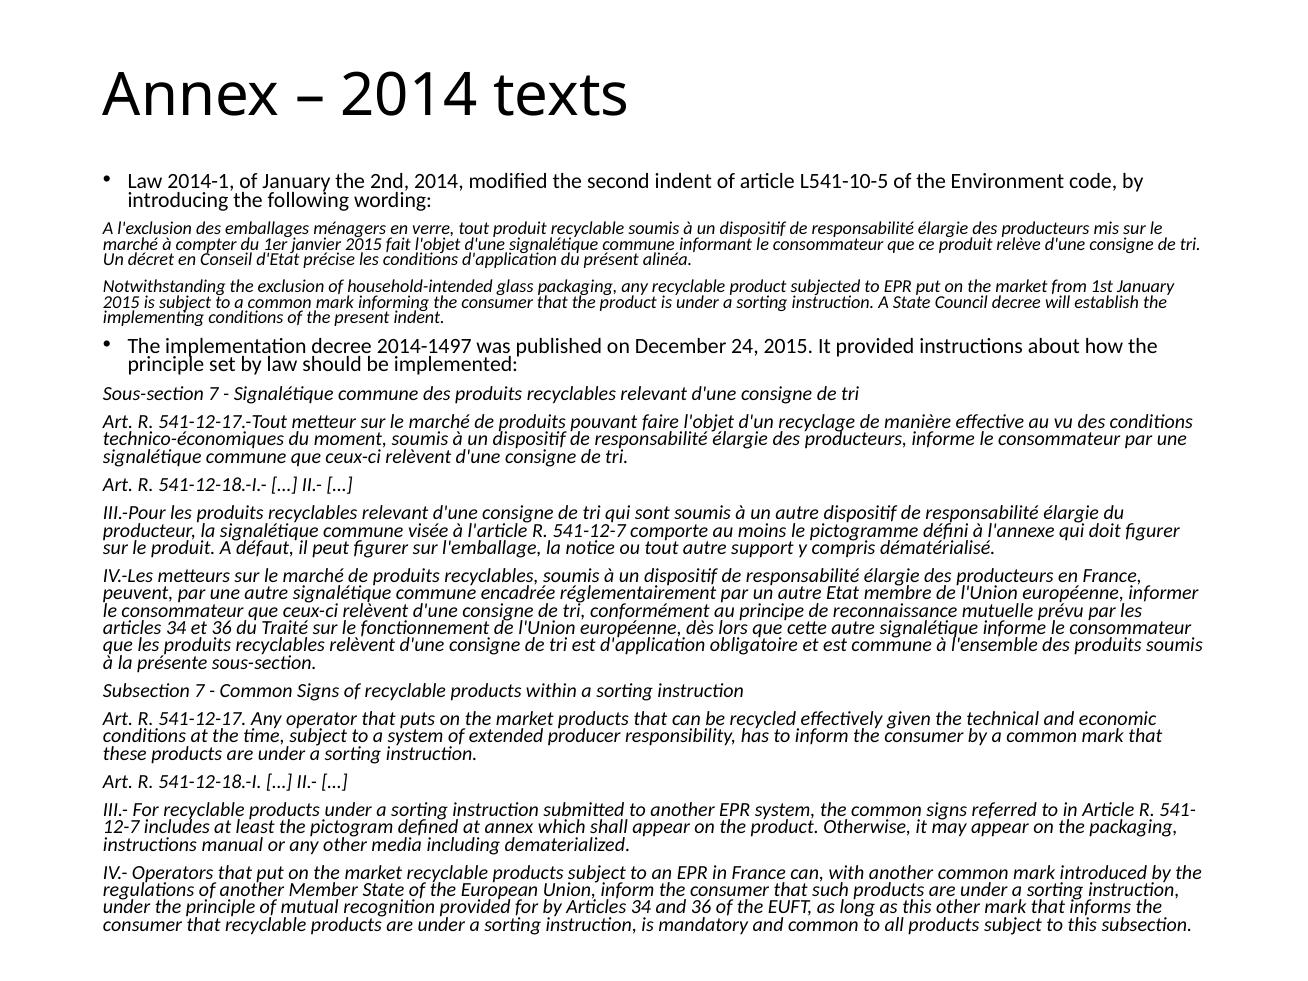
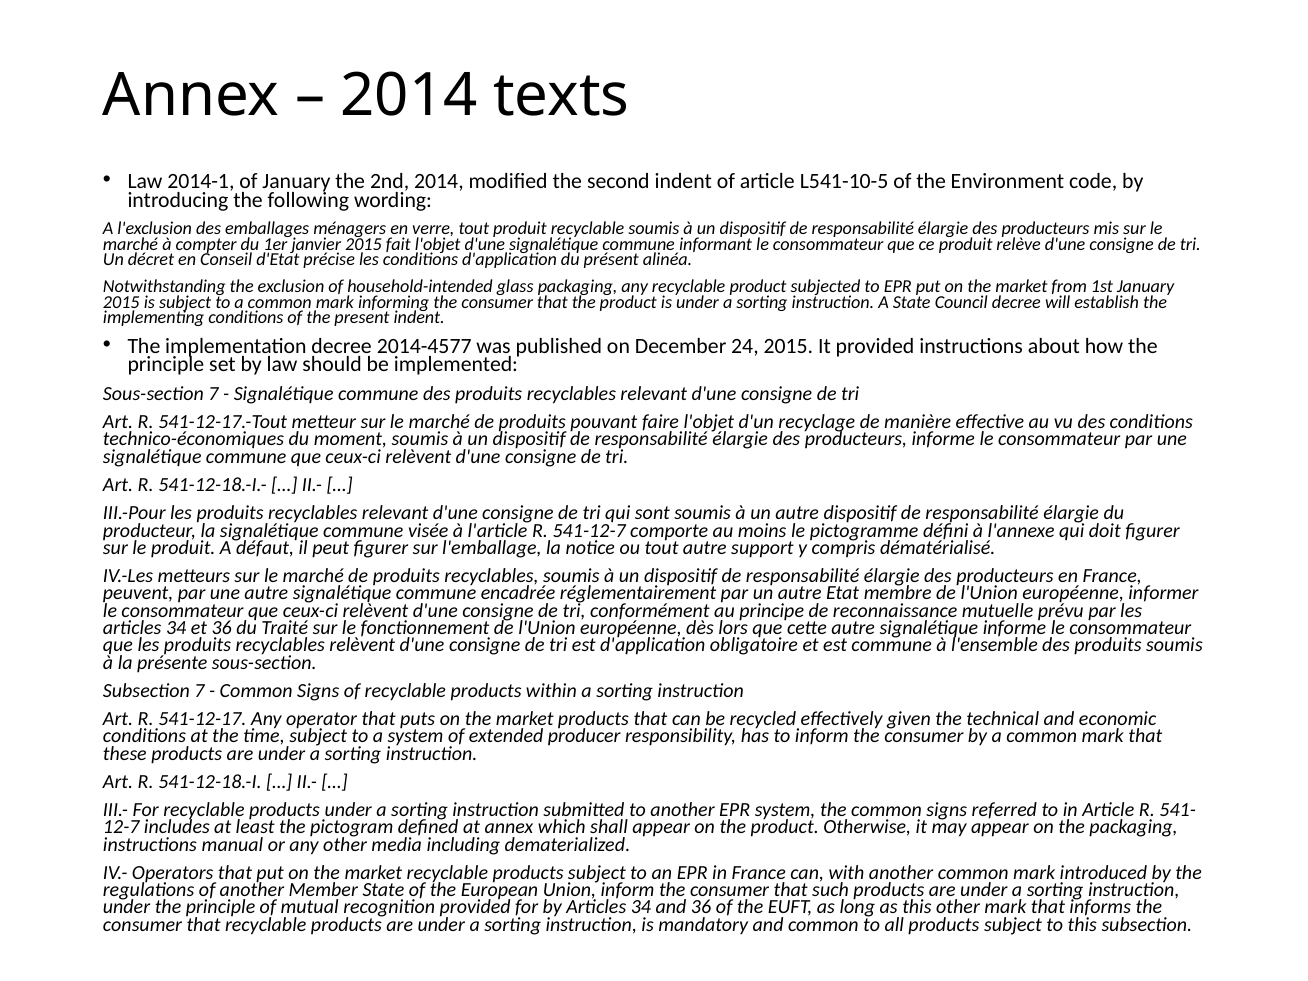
2014-1497: 2014-1497 -> 2014-4577 (424, 346)
